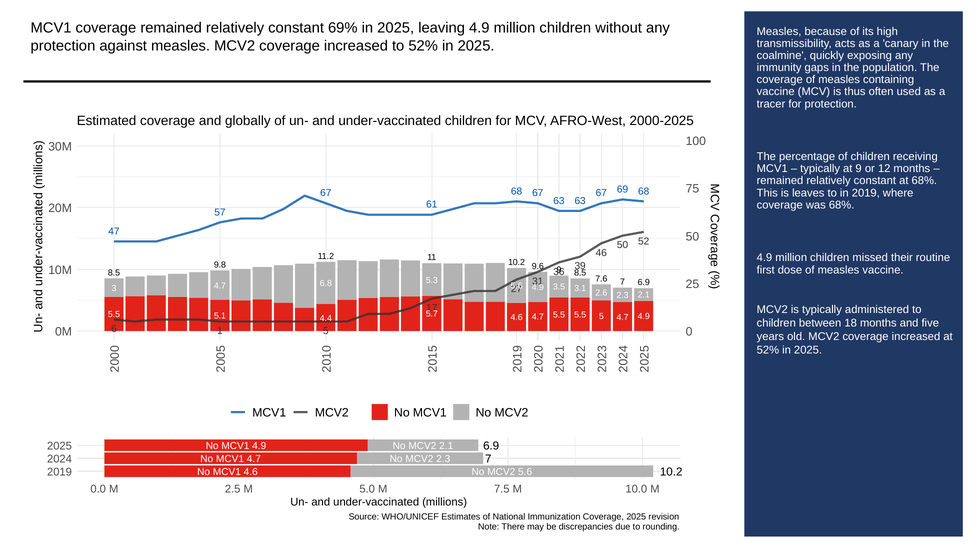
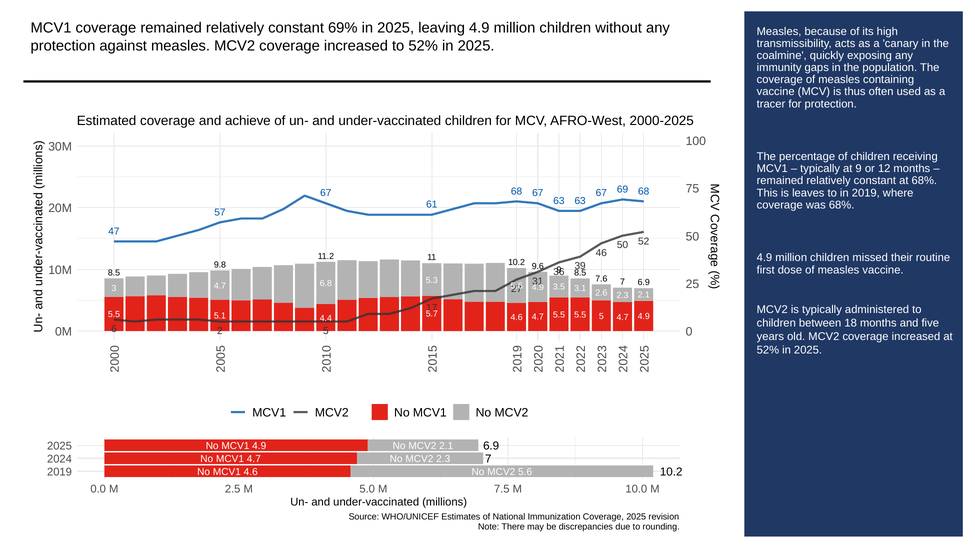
globally: globally -> achieve (248, 121)
6 1: 1 -> 2 (220, 331)
